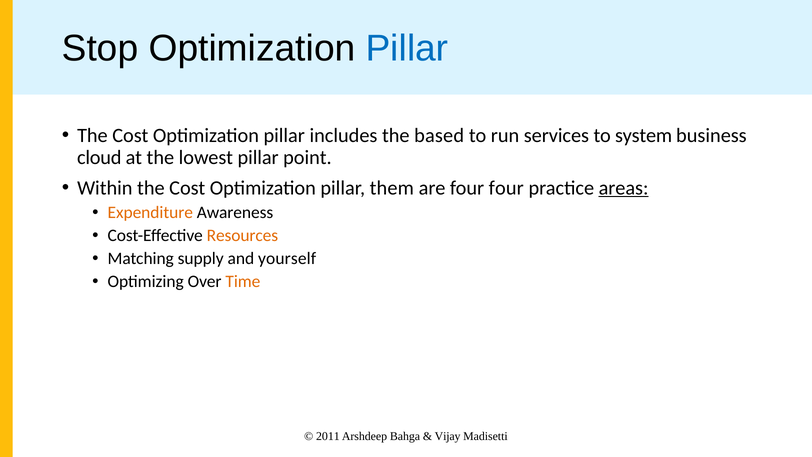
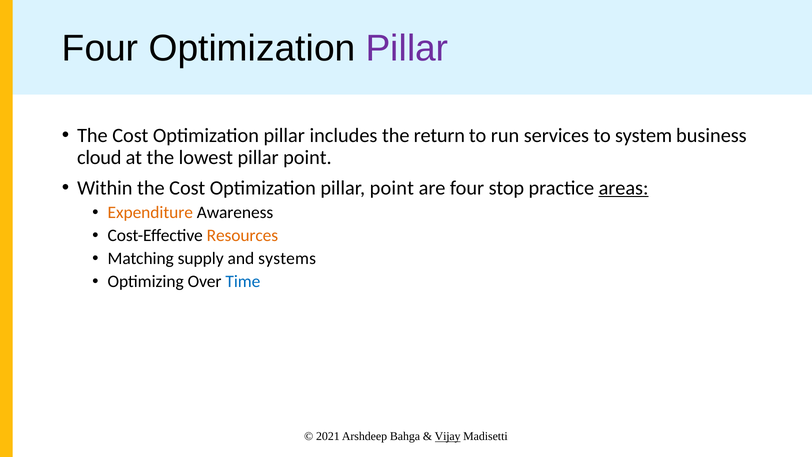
Stop: Stop -> Four (100, 48)
Pillar colour: blue -> purple (407, 48)
based: based -> return (439, 135)
Optimization pillar them: them -> point (392, 188)
four four: four -> stop (506, 188)
yourself: yourself -> systems (287, 258)
Time colour: orange -> blue (243, 281)
2011: 2011 -> 2021 (328, 436)
Vijay underline: none -> present (448, 436)
